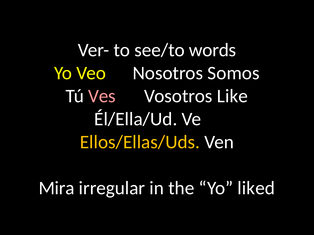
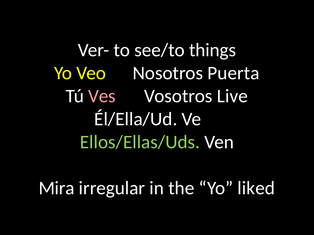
words: words -> things (213, 50)
Somos: Somos -> Puerta (234, 73)
Like: Like -> Live (232, 96)
Ellos/Ellas/Uds colour: yellow -> light green (140, 142)
